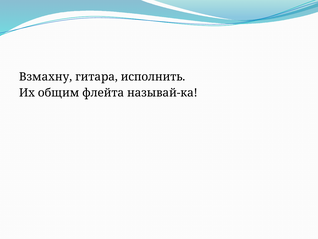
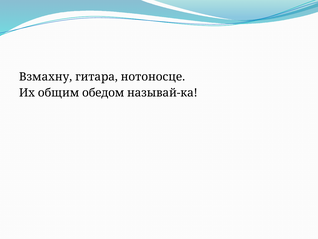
исполнить: исполнить -> нотоносце (153, 77)
флейта: флейта -> обедом (103, 93)
